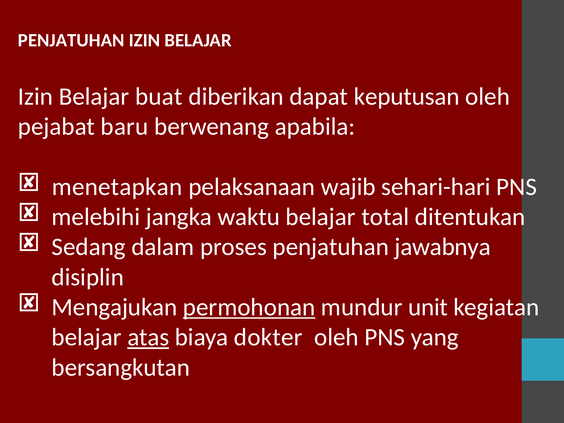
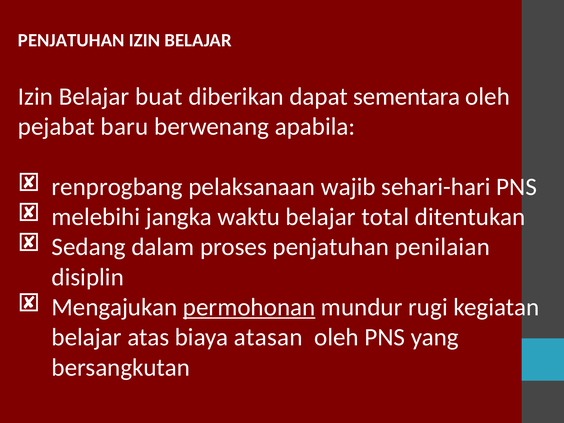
keputusan: keputusan -> sementara (407, 97)
menetapkan: menetapkan -> renprogbang (117, 187)
jawabnya: jawabnya -> penilaian (442, 247)
unit: unit -> rugi (428, 307)
atas underline: present -> none (148, 337)
dokter: dokter -> atasan (268, 337)
